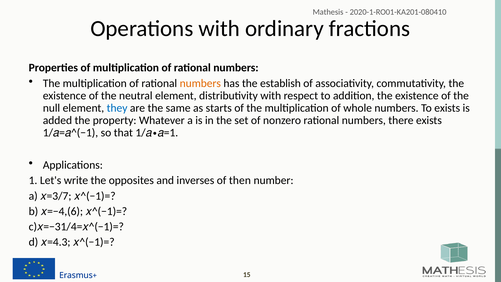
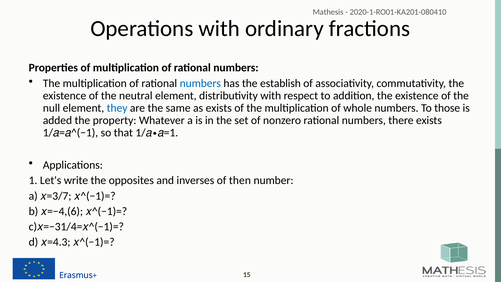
numbers colour: orange -> blue (200, 83)
as starts: starts -> exists (219, 108)
To exists: exists -> those (447, 108)
